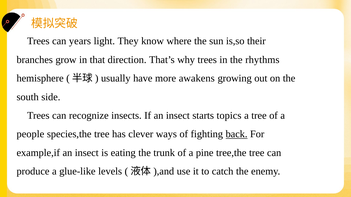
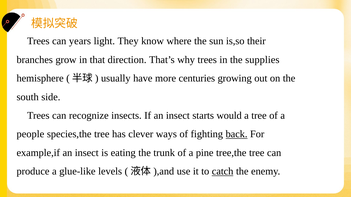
rhythms: rhythms -> supplies (262, 60)
awakens: awakens -> centuries (197, 78)
topics: topics -> would (229, 116)
catch underline: none -> present (223, 172)
